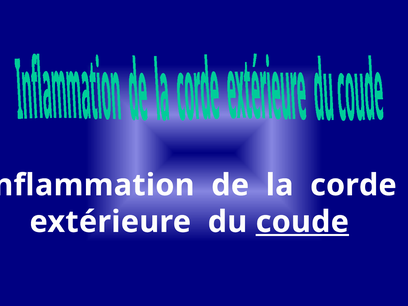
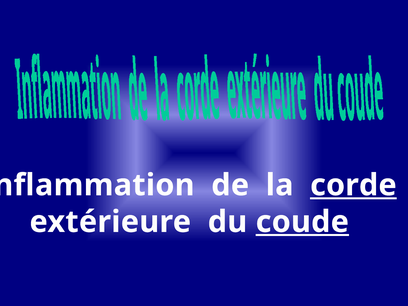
corde underline: none -> present (353, 185)
